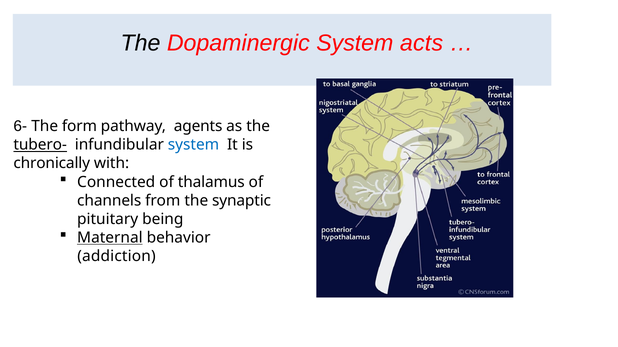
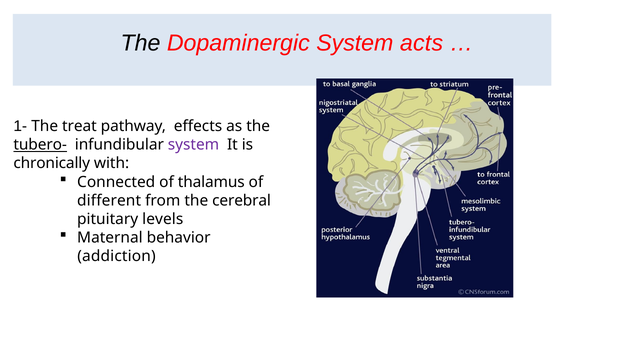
6-: 6- -> 1- (20, 127)
form: form -> treat (79, 127)
agents: agents -> effects (198, 127)
system colour: blue -> purple (194, 145)
channels: channels -> different (109, 201)
synaptic: synaptic -> cerebral (242, 201)
being: being -> levels (163, 219)
Maternal underline: present -> none (110, 238)
